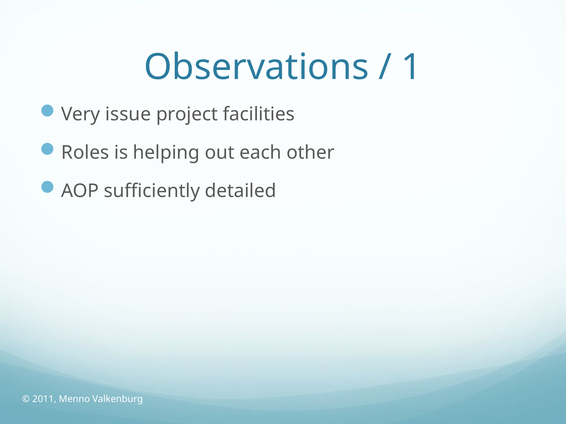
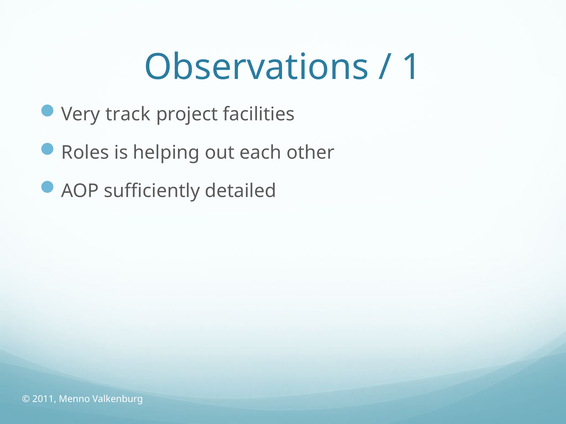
issue: issue -> track (128, 115)
